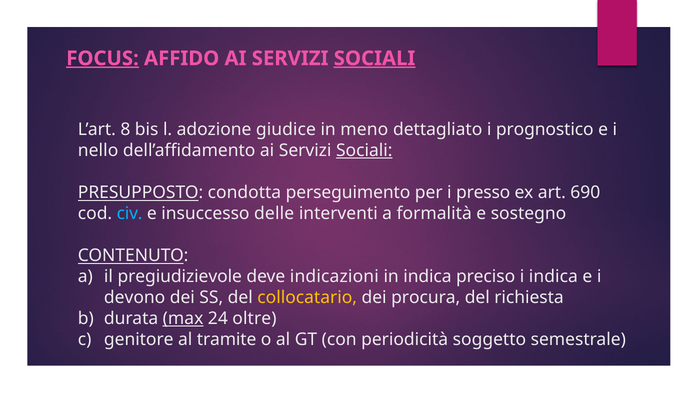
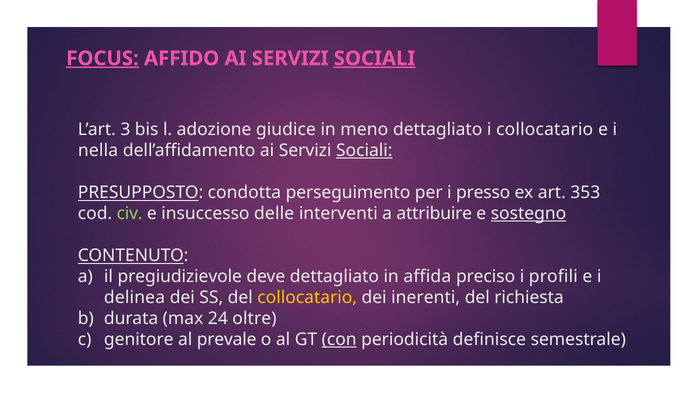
8: 8 -> 3 (125, 130)
i prognostico: prognostico -> collocatario (545, 130)
nello: nello -> nella (98, 151)
690: 690 -> 353 (585, 192)
civ colour: light blue -> light green (130, 213)
formalità: formalità -> attribuire (434, 213)
sostegno underline: none -> present (528, 213)
deve indicazioni: indicazioni -> dettagliato (334, 276)
in indica: indica -> affida (427, 276)
i indica: indica -> profili (553, 276)
devono: devono -> delinea (135, 297)
procura: procura -> inerenti (426, 297)
max underline: present -> none (183, 318)
tramite: tramite -> prevale (227, 339)
con underline: none -> present (339, 339)
soggetto: soggetto -> definisce (489, 339)
